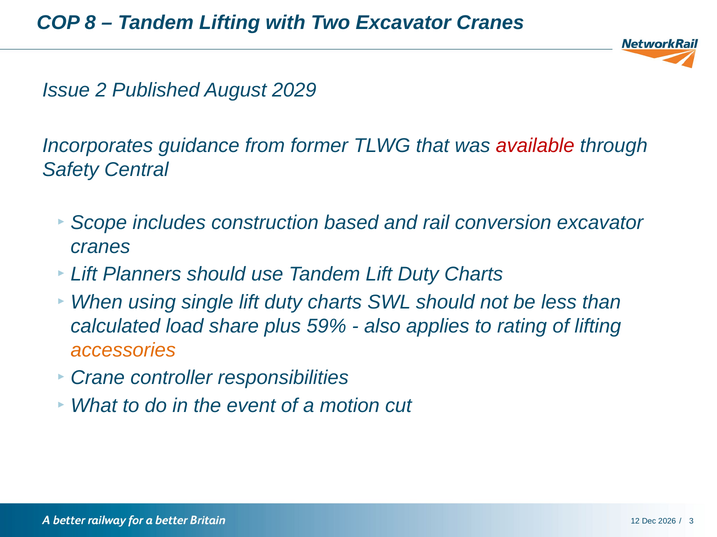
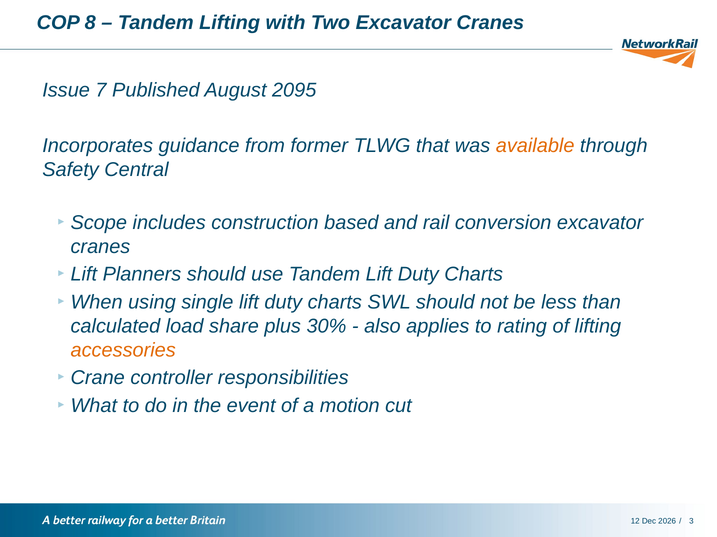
2: 2 -> 7 (101, 90)
2029: 2029 -> 2095 (294, 90)
available colour: red -> orange (535, 146)
59%: 59% -> 30% (326, 327)
